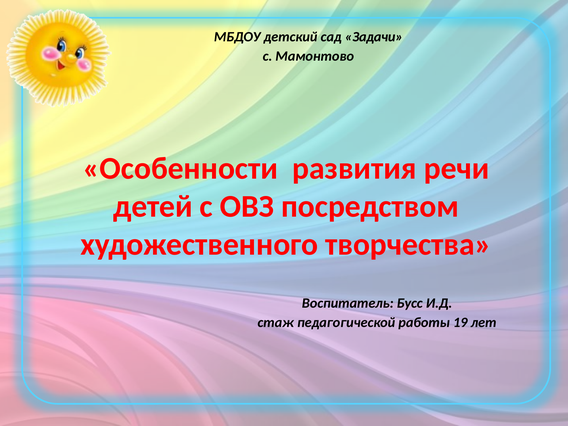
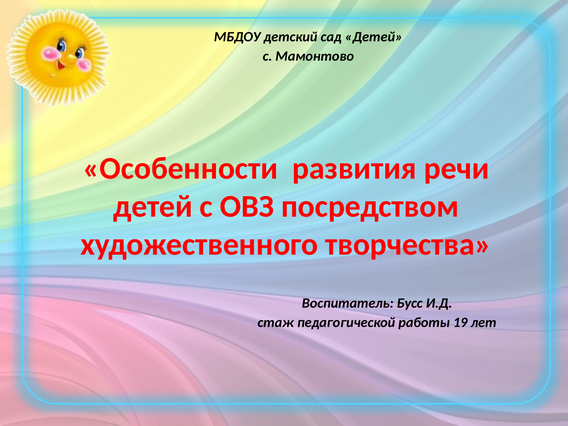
сад Задачи: Задачи -> Детей (374, 37)
